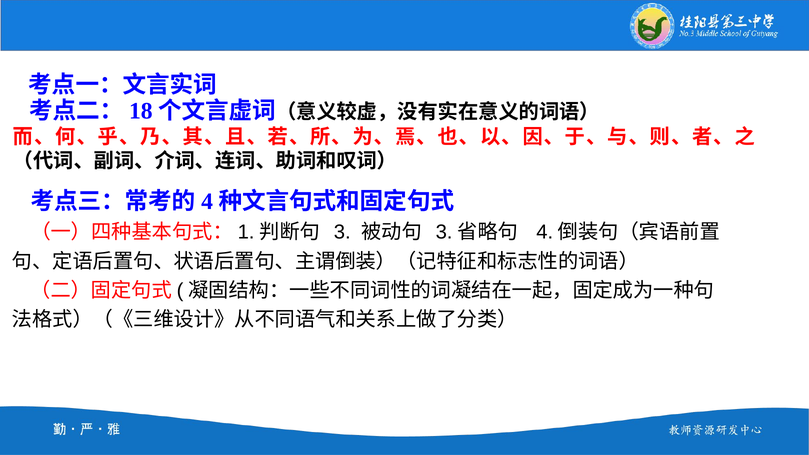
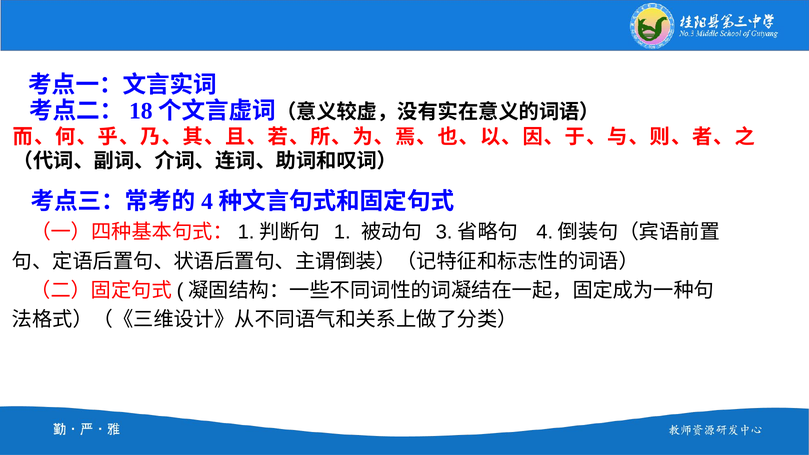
3: 3 -> 1 (342, 232)
